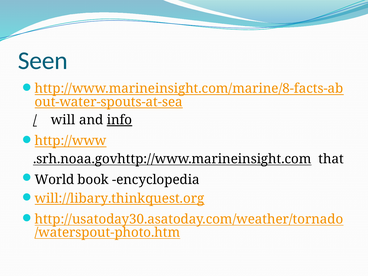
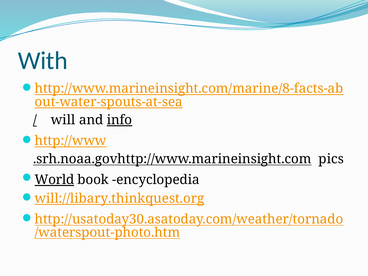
Seen: Seen -> With (43, 61)
that: that -> pics (331, 159)
World underline: none -> present (54, 180)
